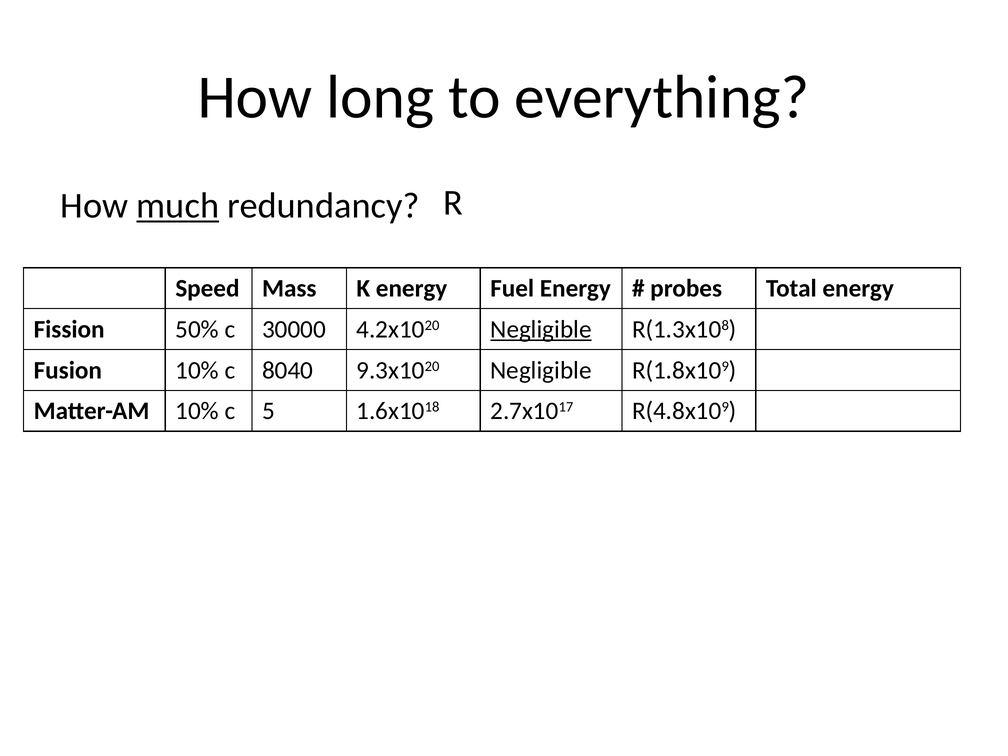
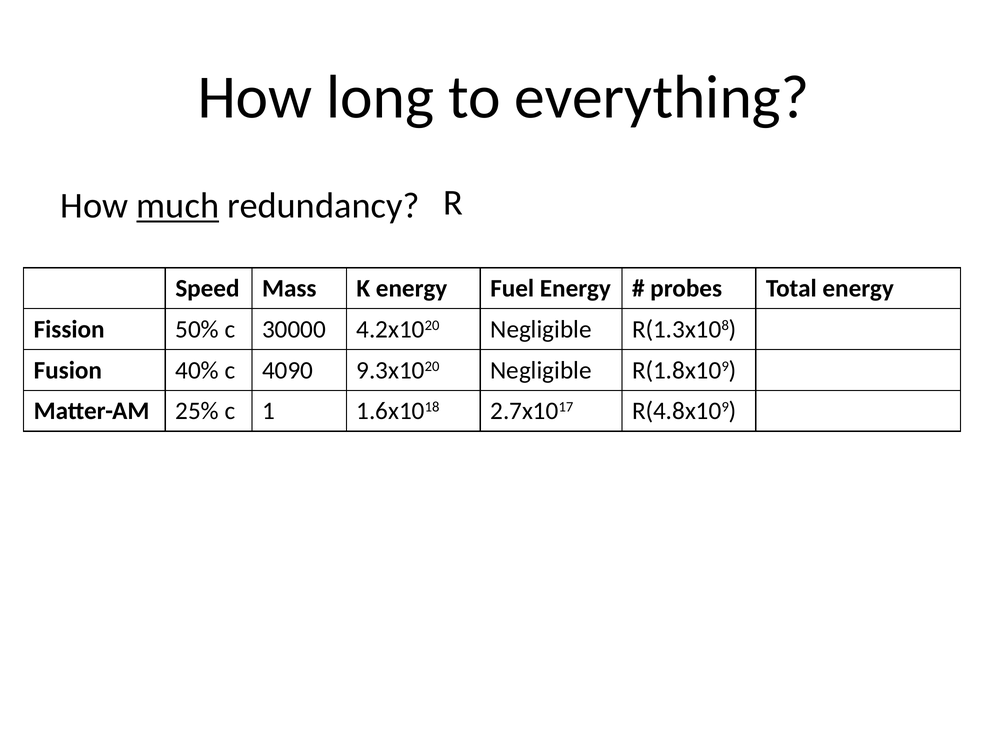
Negligible underline: present -> none (541, 329)
Fusion 10%: 10% -> 40% (197, 370)
8040: 8040 -> 4090 (288, 370)
Matter-AM 10%: 10% -> 25% (197, 411)
5: 5 -> 1 (268, 411)
